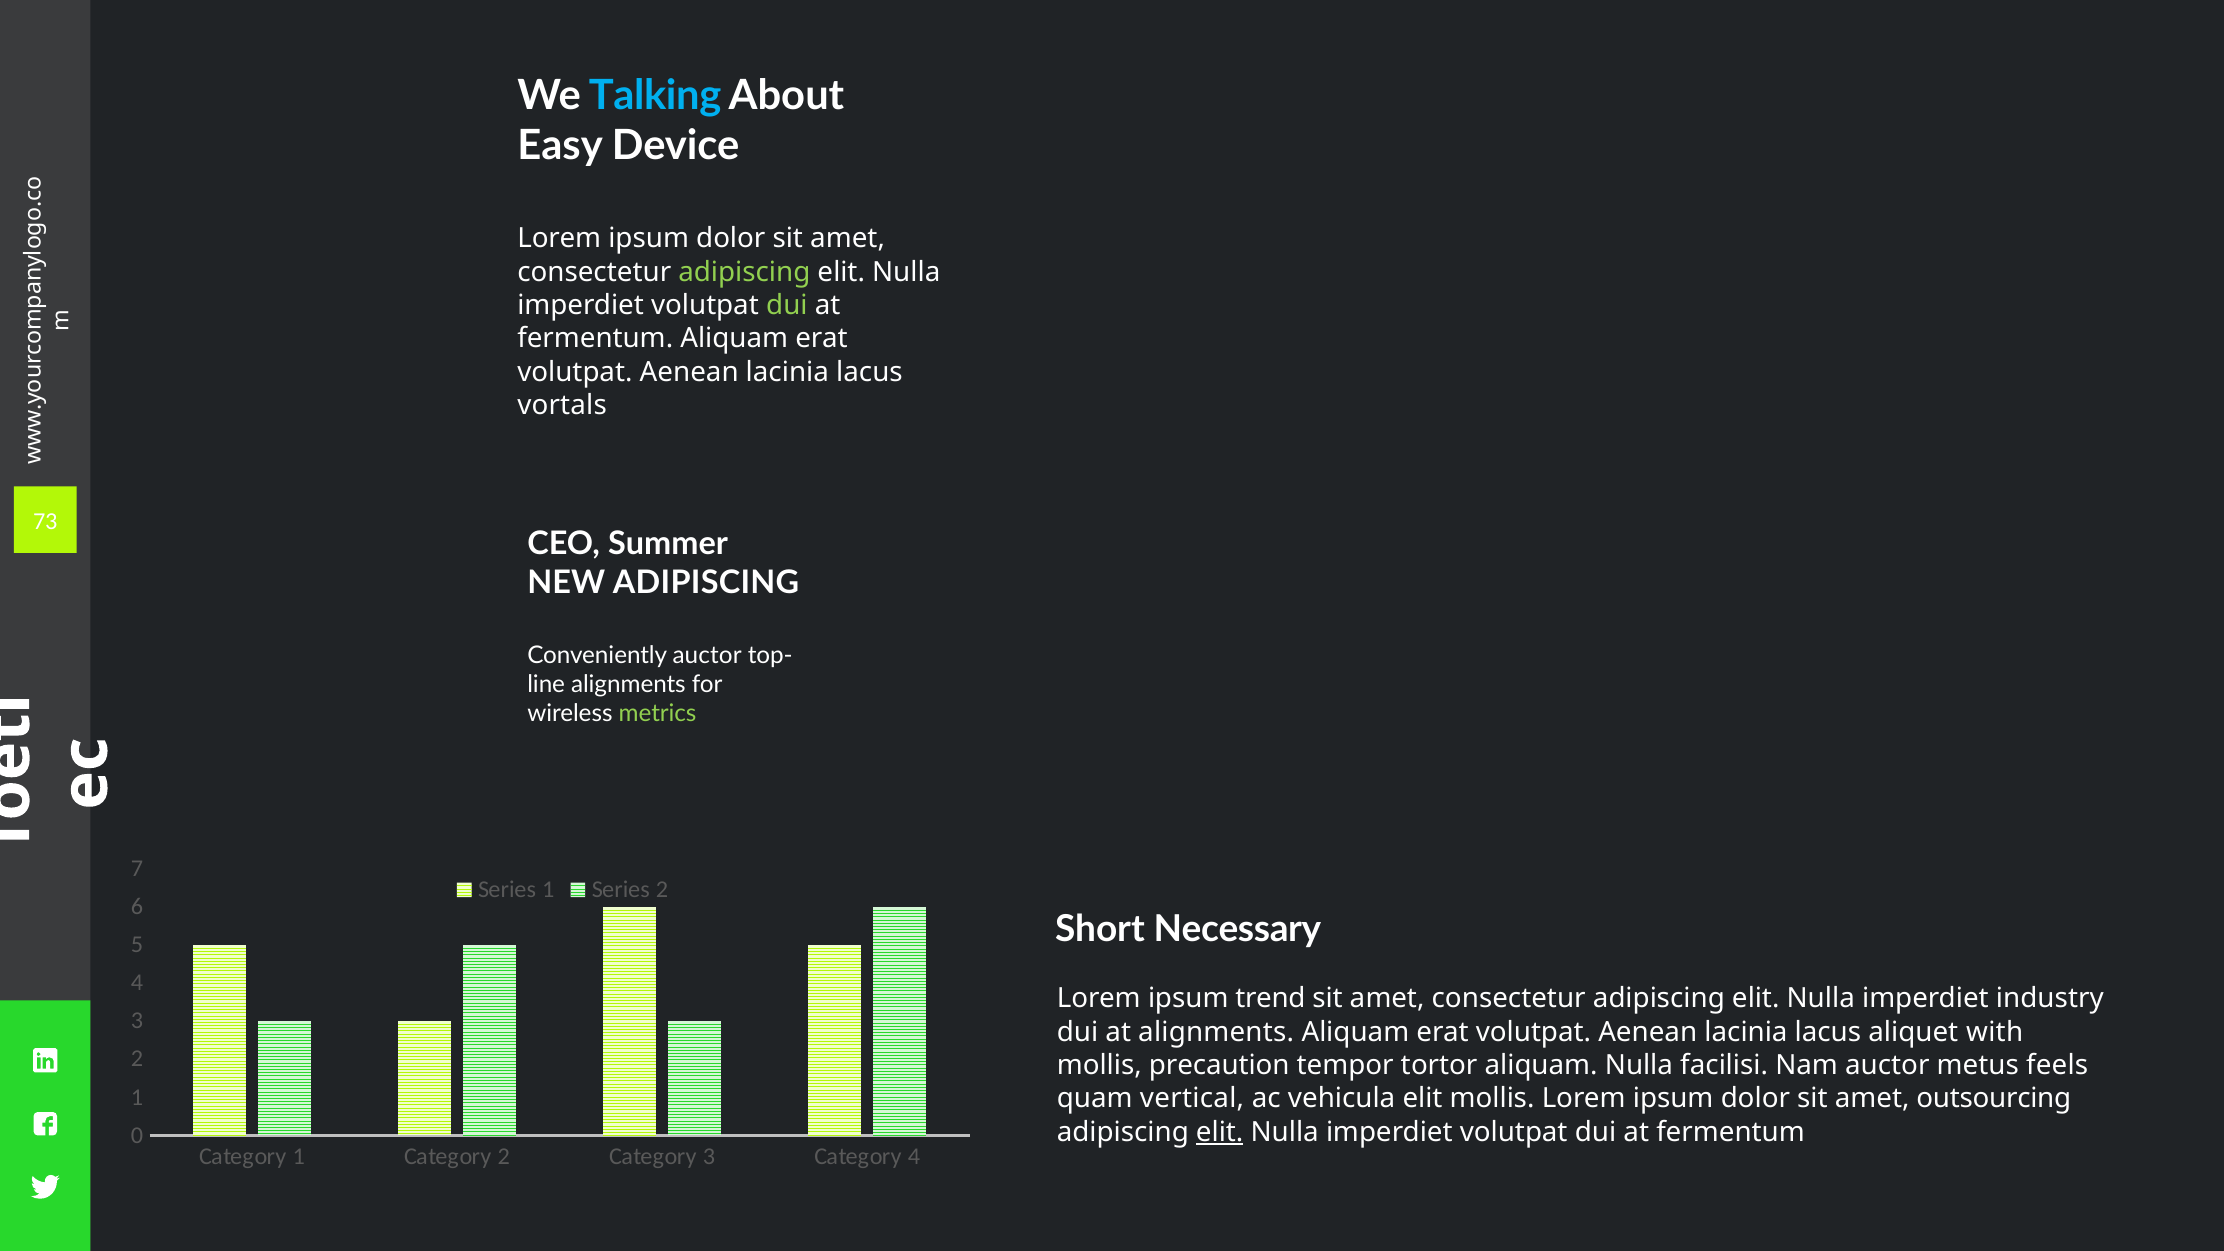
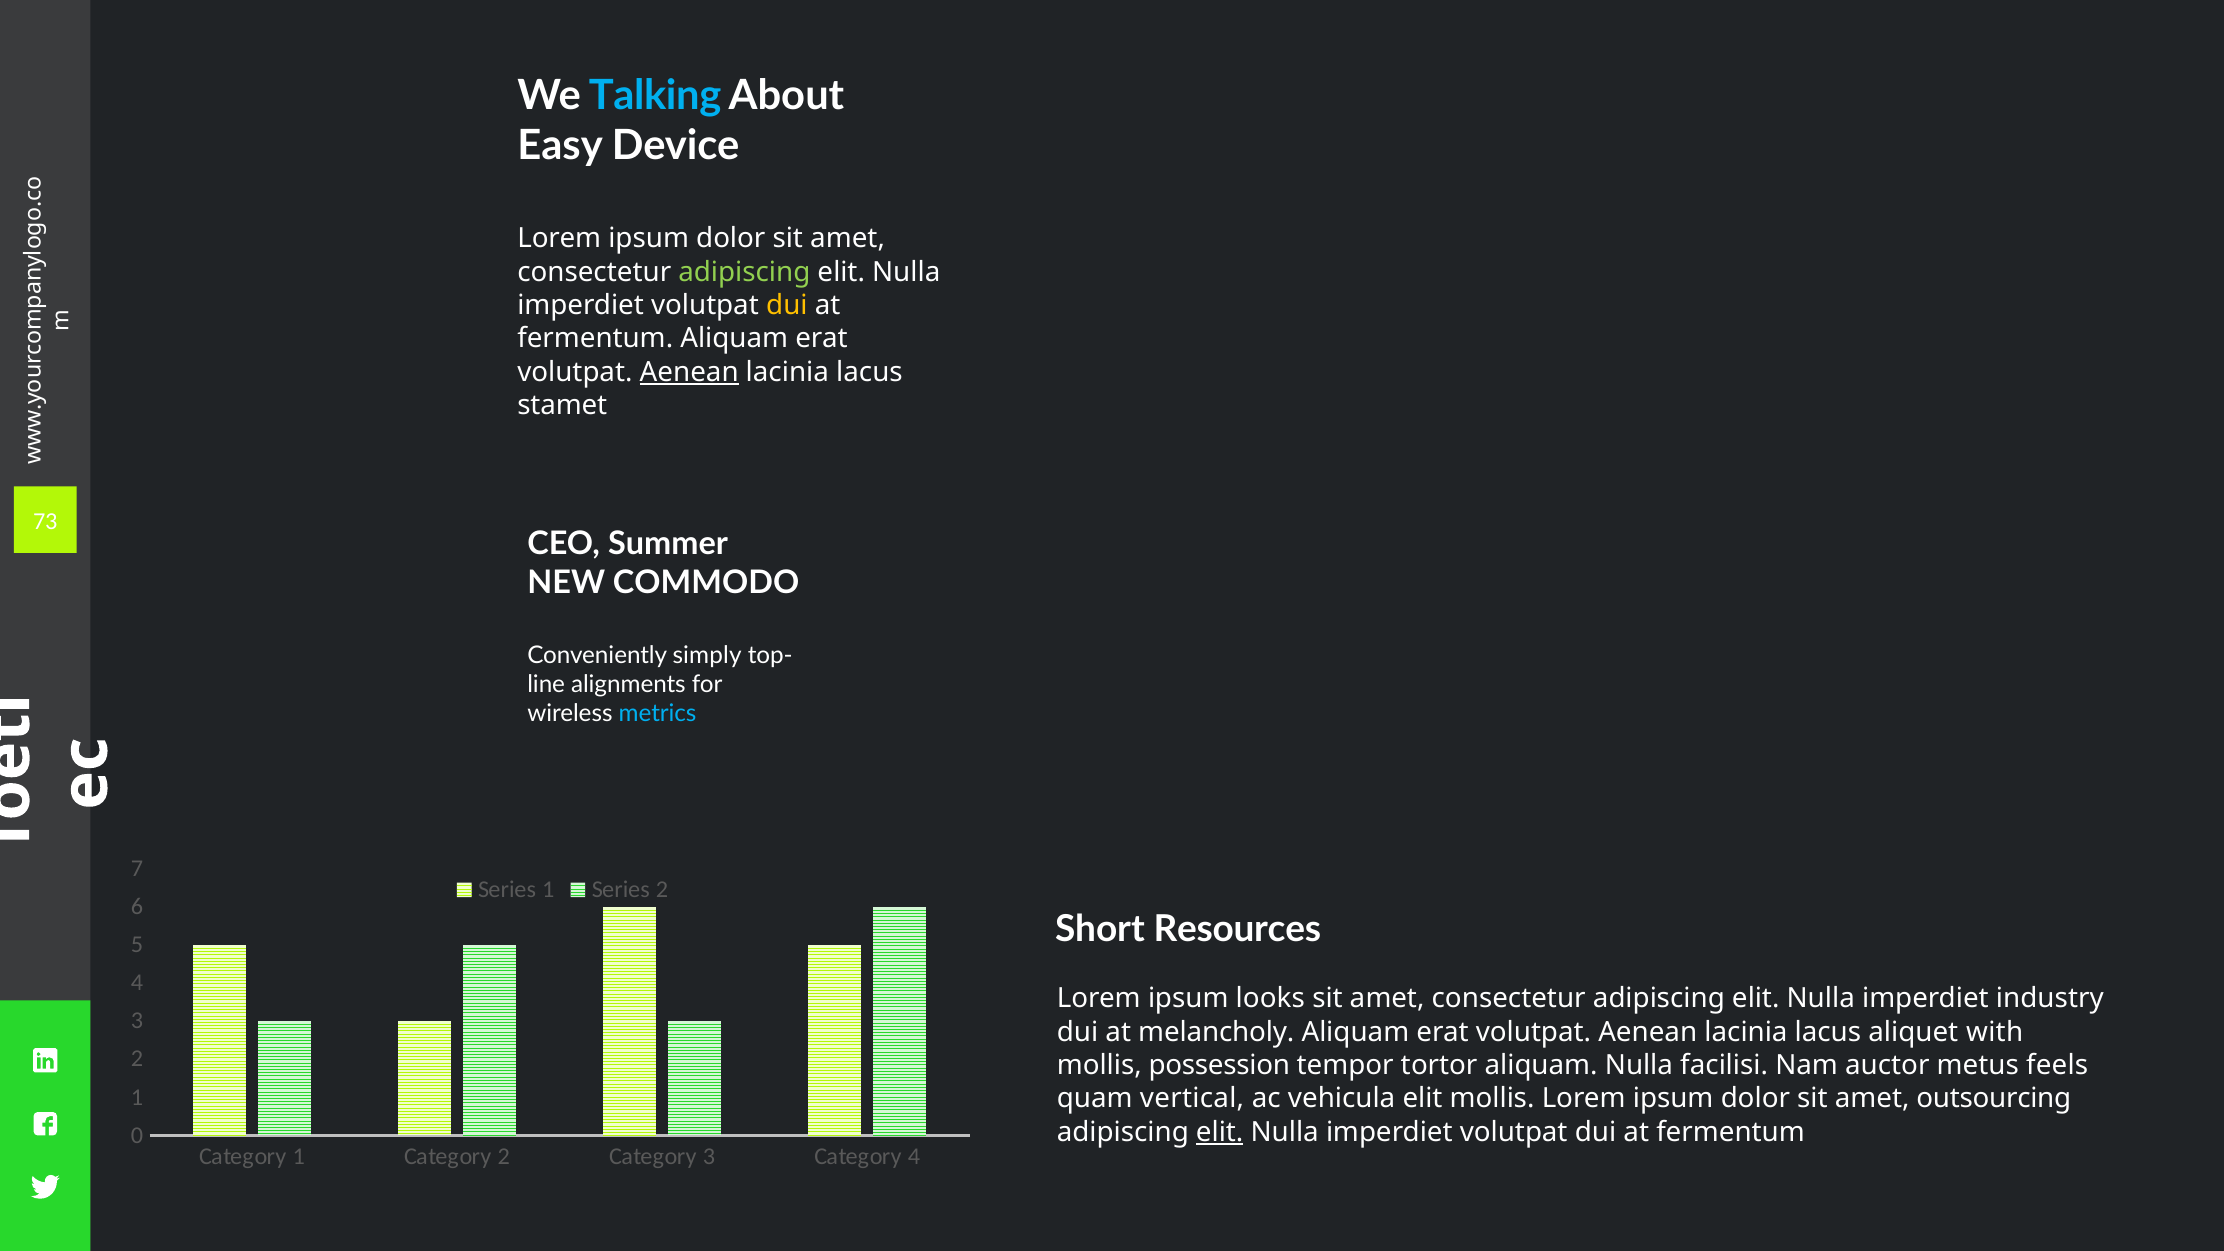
dui colour: light green -> yellow (787, 305)
Aenean underline: none -> present (689, 372)
vortals: vortals -> stamet (562, 405)
NEW ADIPISCING: ADIPISCING -> COMMODO (706, 583)
Conveniently auctor: auctor -> simply (707, 655)
metrics colour: light green -> light blue (658, 714)
Necessary: Necessary -> Resources (1237, 929)
trend: trend -> looks (1270, 999)
at alignments: alignments -> melancholy (1216, 1032)
precaution: precaution -> possession (1219, 1065)
